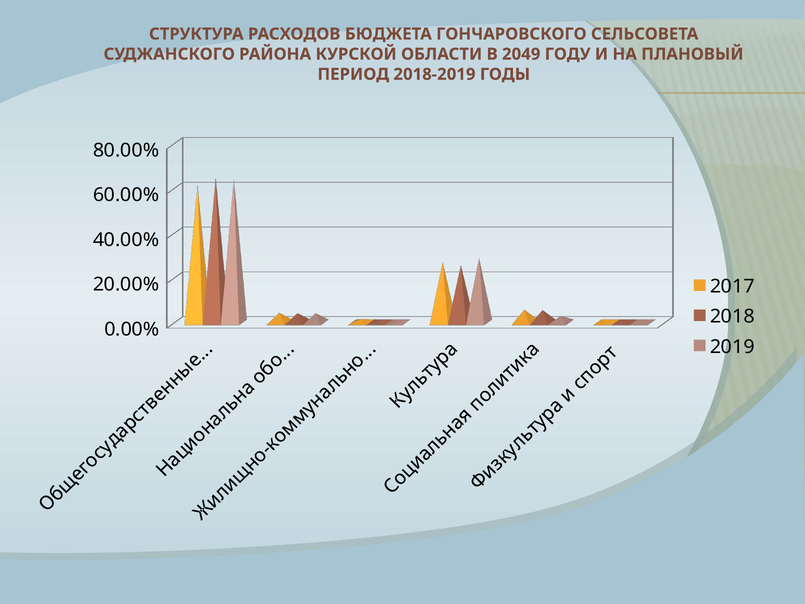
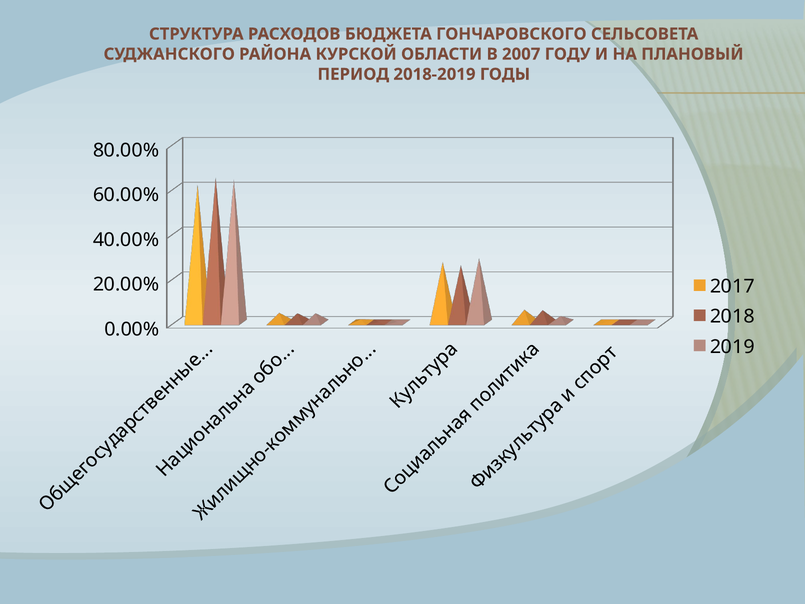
2049: 2049 -> 2007 (521, 54)
